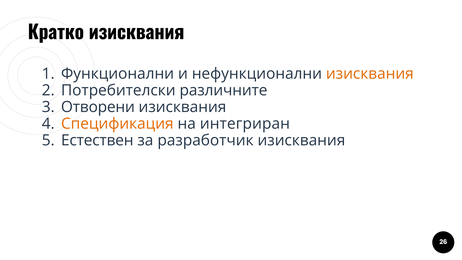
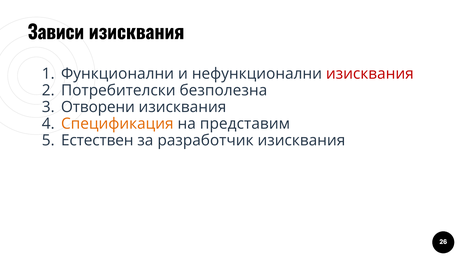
Кратко: Кратко -> Зависи (56, 33)
изисквания colour: orange -> red (370, 74)
различните: различните -> безполезна (223, 90)
интегриран: интегриран -> представим (245, 124)
